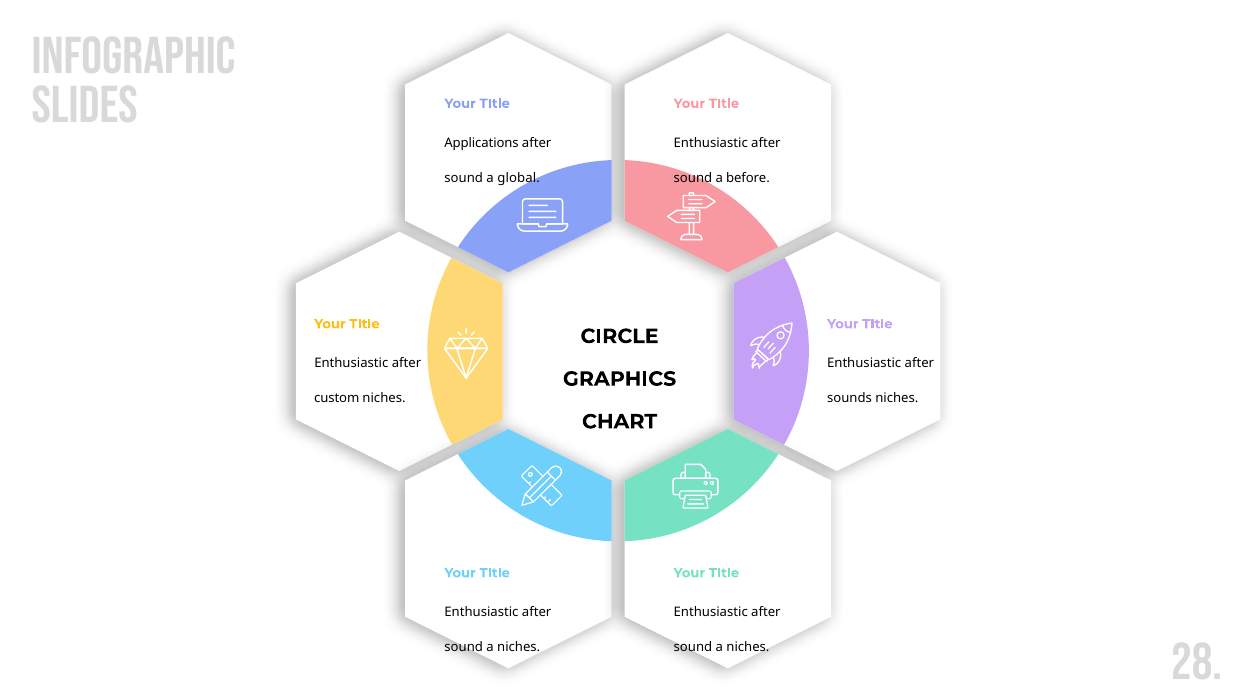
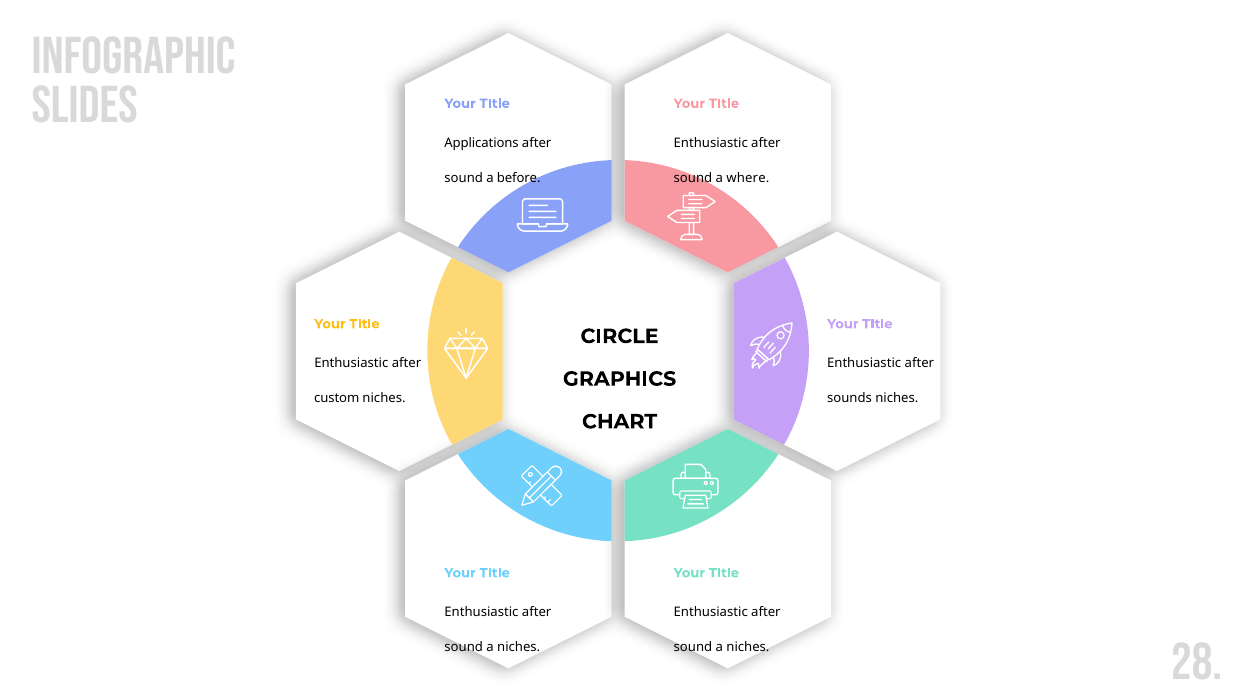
global: global -> before (519, 178)
before: before -> where (748, 178)
